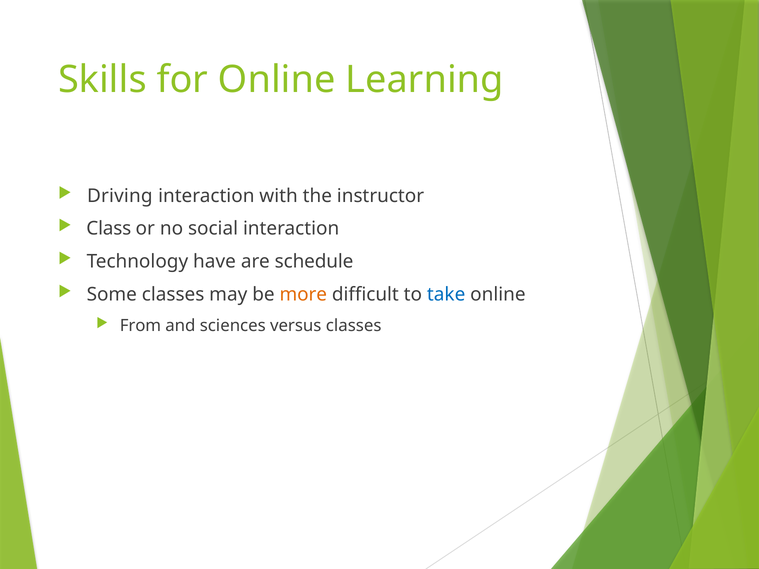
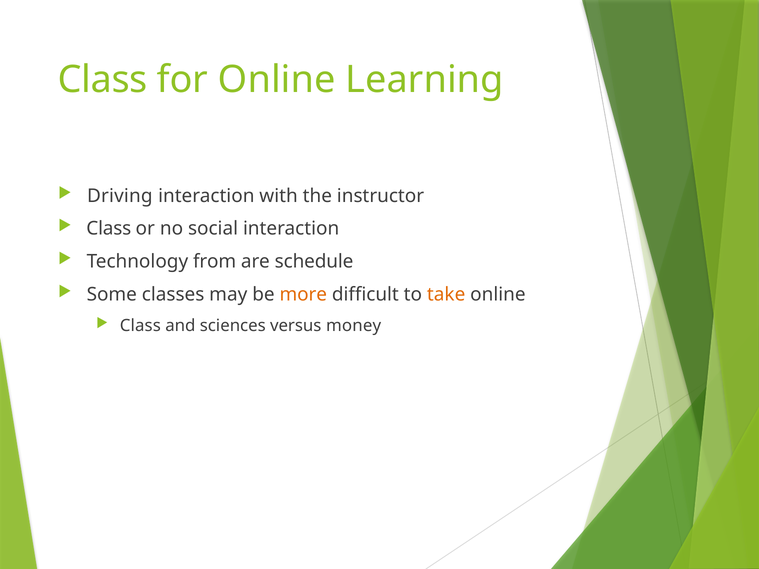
Skills: Skills -> Class (103, 80)
have: have -> from (215, 262)
take colour: blue -> orange (446, 295)
From: From -> Class (140, 326)
versus classes: classes -> money (354, 326)
